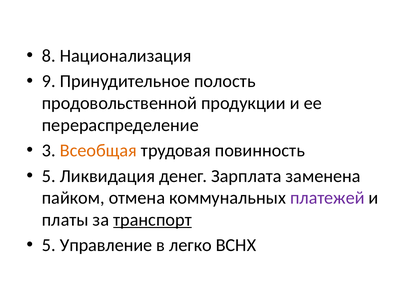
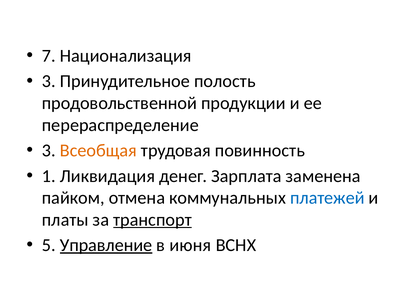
8: 8 -> 7 (49, 56)
9: 9 -> 3 (49, 81)
5: 5 -> 1 (49, 176)
платежей colour: purple -> blue (327, 198)
Управление underline: none -> present (106, 246)
легко: легко -> июня (190, 246)
